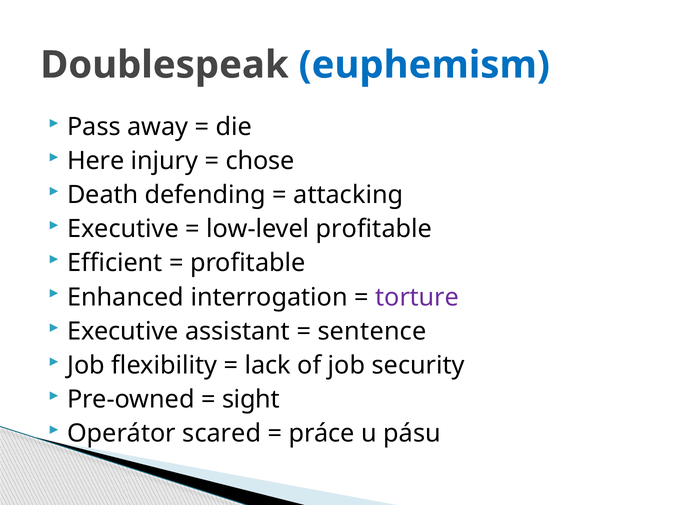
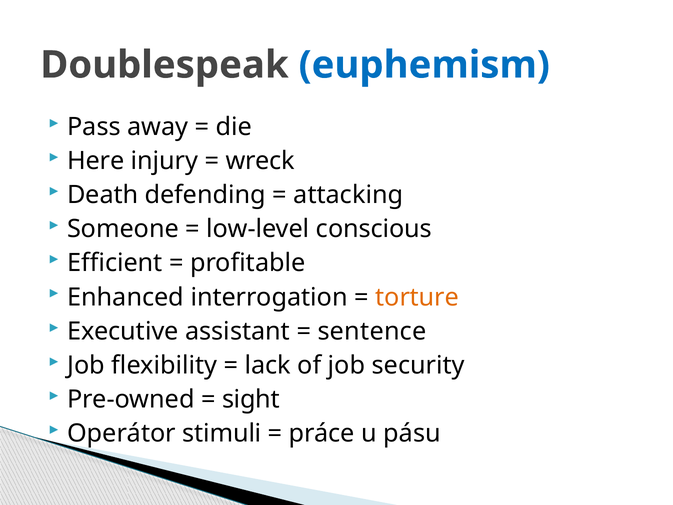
chose: chose -> wreck (260, 161)
Executive: Executive -> Someone (123, 229)
low-level profitable: profitable -> conscious (374, 229)
torture colour: purple -> orange (417, 297)
scared: scared -> stimuli (222, 433)
